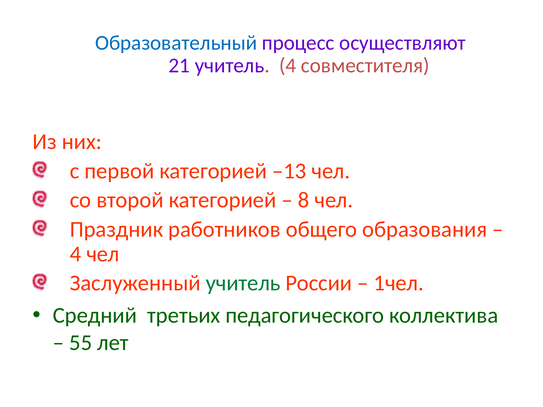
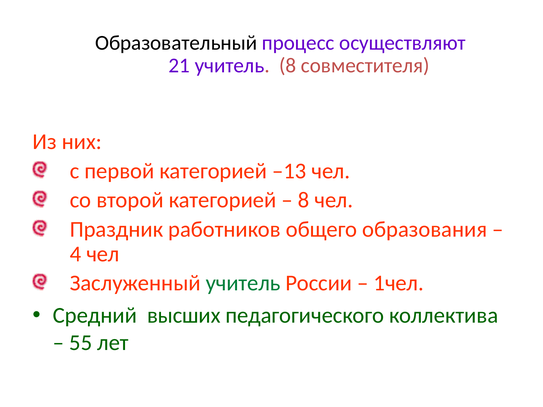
Образовательный colour: blue -> black (176, 43)
учитель 4: 4 -> 8 (288, 66)
третьих: третьих -> высших (184, 316)
